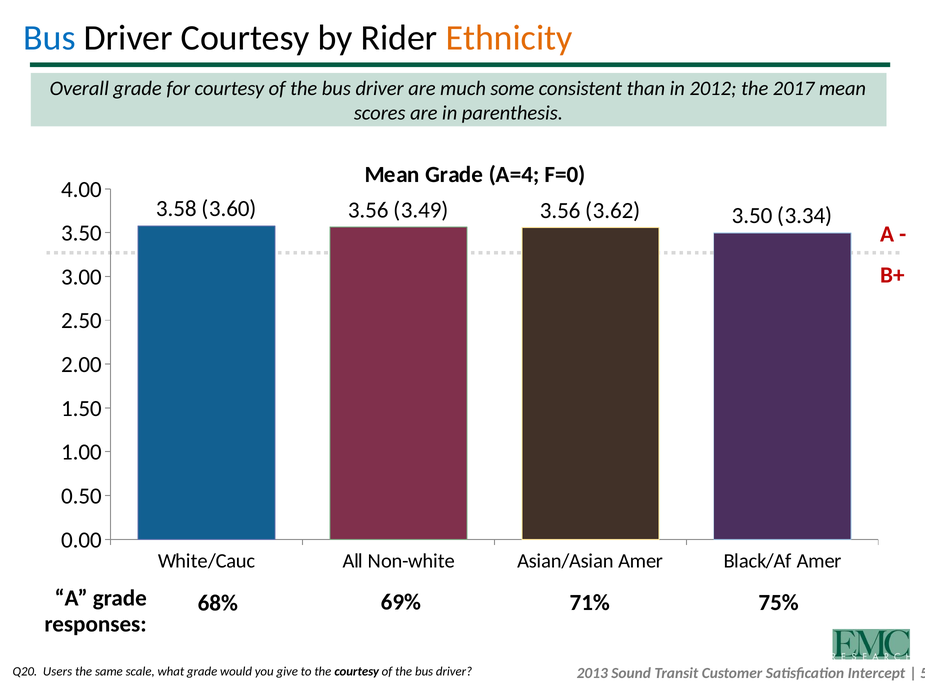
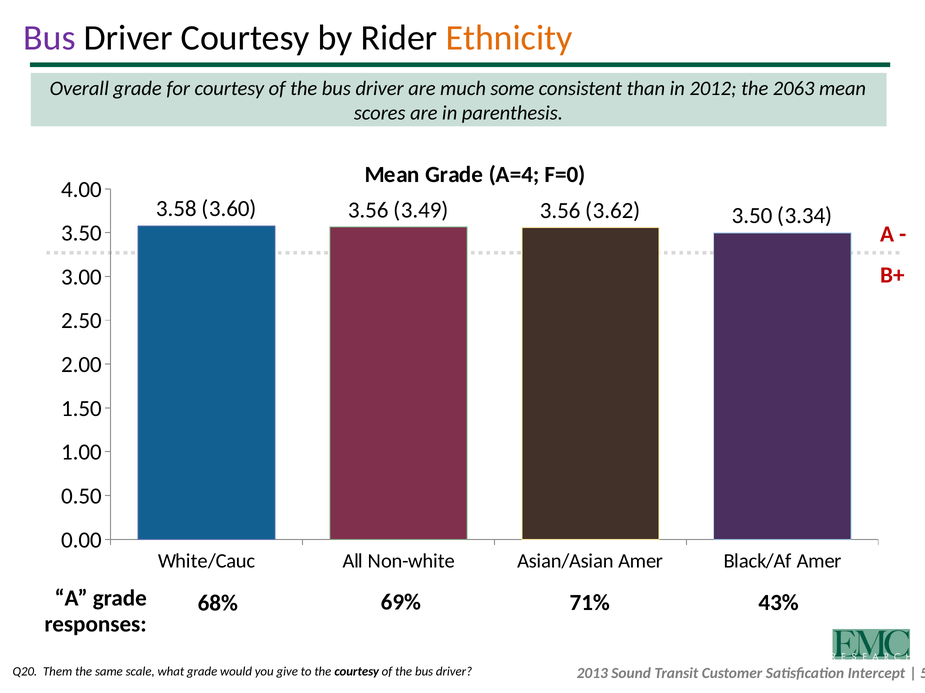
Bus colour: blue -> purple (49, 38)
2017: 2017 -> 2063 (794, 89)
75%: 75% -> 43% (779, 603)
Users: Users -> Them (58, 672)
